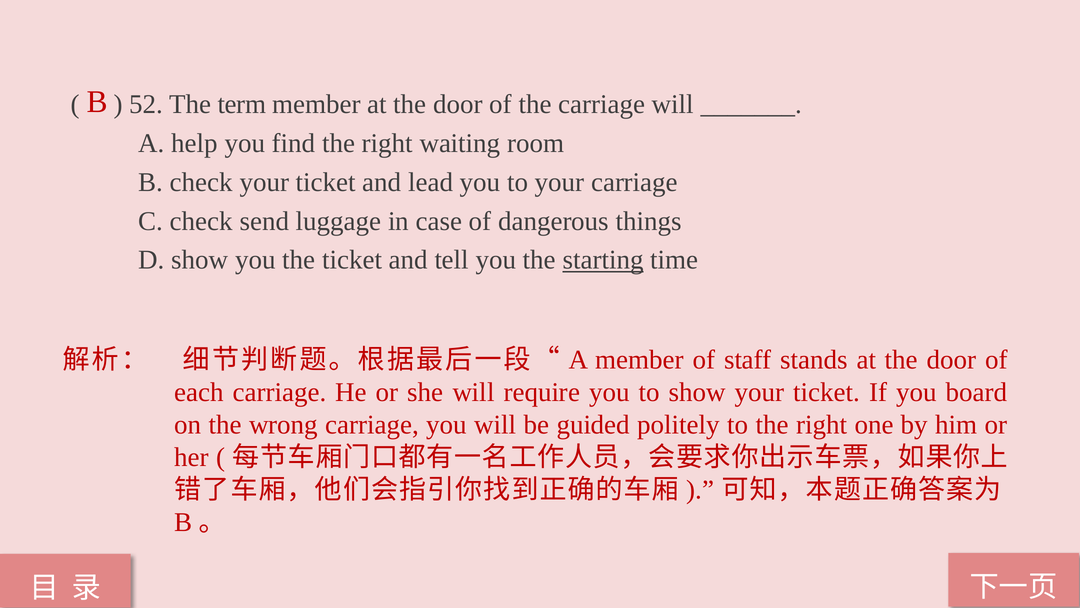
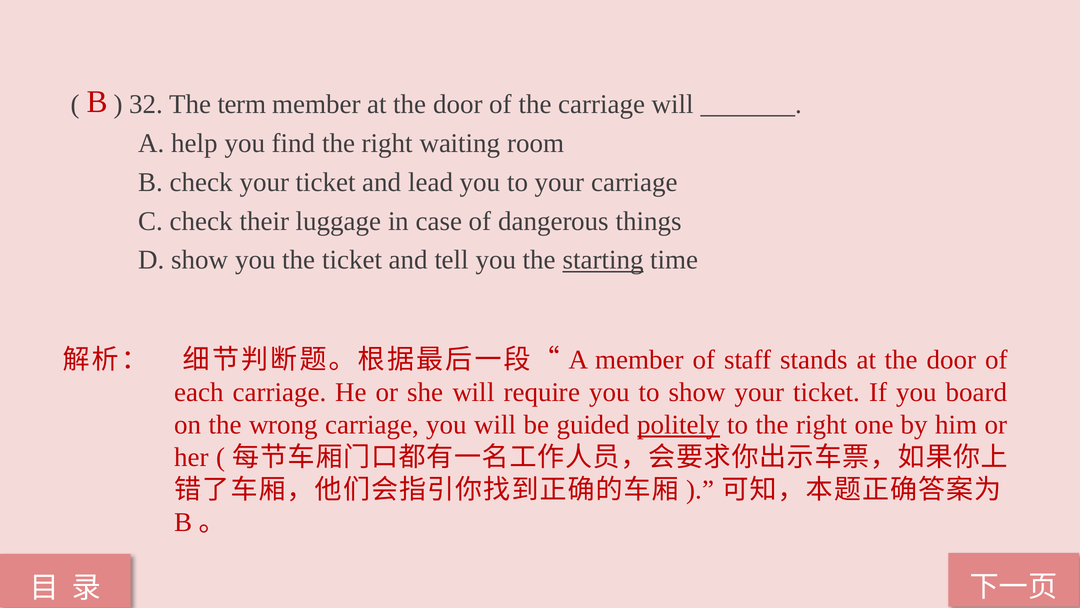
52: 52 -> 32 (146, 104)
send: send -> their (264, 221)
politely underline: none -> present (679, 425)
